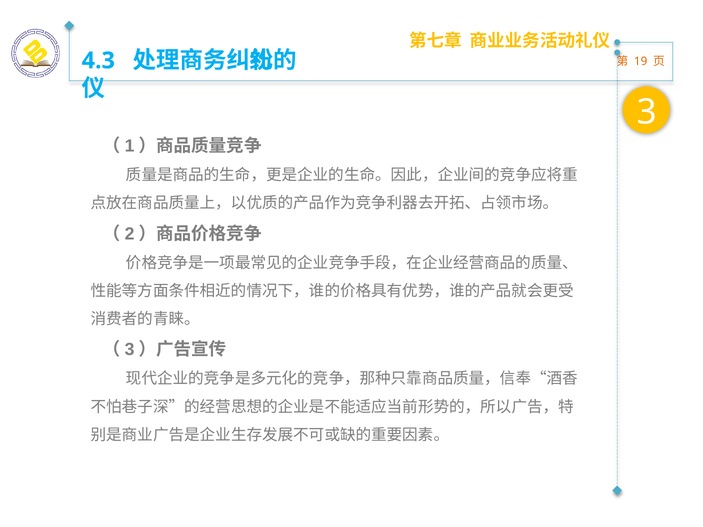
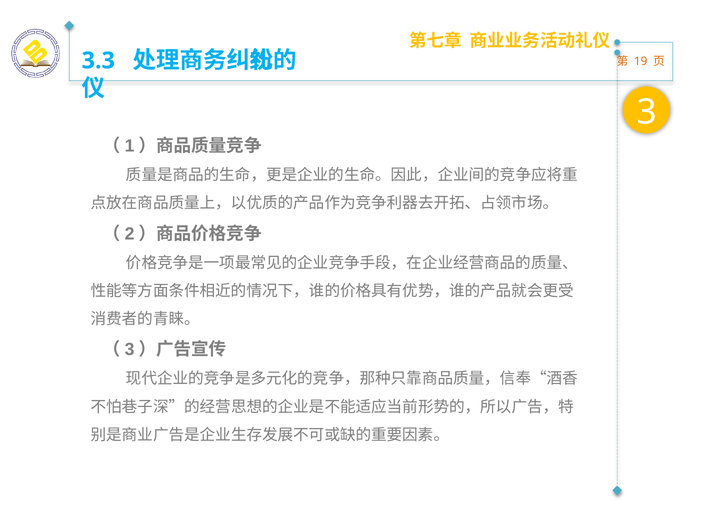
4.3: 4.3 -> 3.3 (98, 61)
